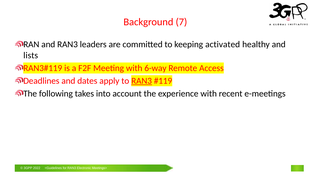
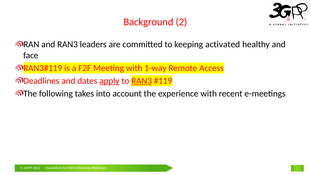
Background 7: 7 -> 2 (181, 22)
lists: lists -> face (31, 55)
6-way: 6-way -> 1-way (155, 68)
apply underline: none -> present (109, 81)
